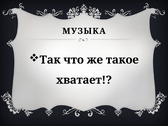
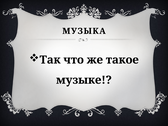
хватает: хватает -> музыке (84, 80)
